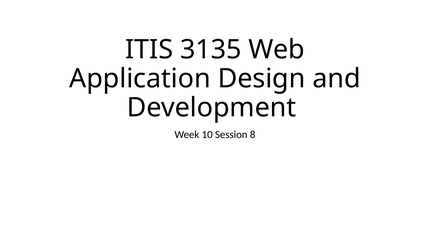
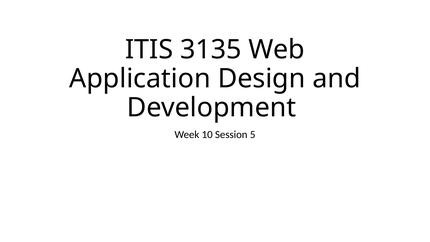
8: 8 -> 5 (253, 134)
